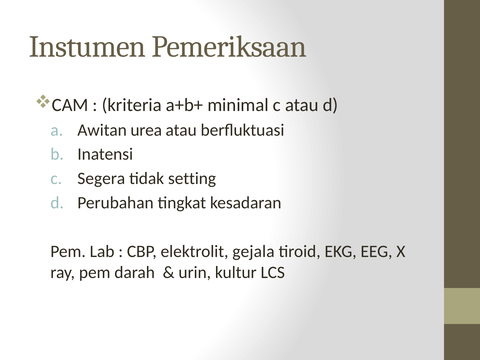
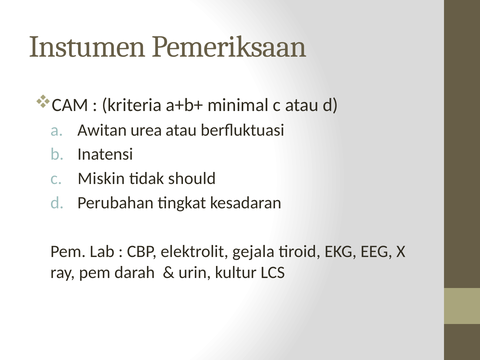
Segera: Segera -> Miskin (101, 179)
setting: setting -> should (192, 179)
